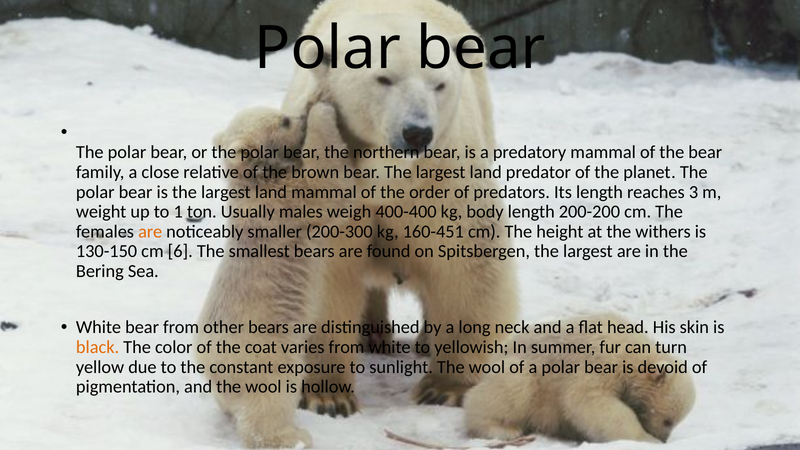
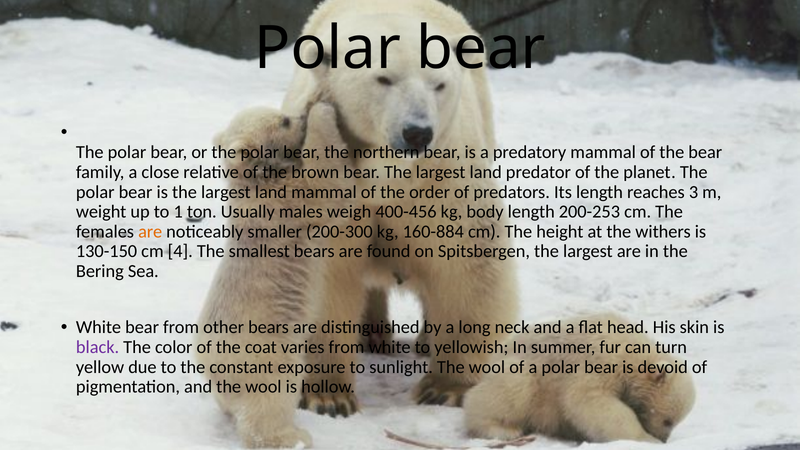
400-400: 400-400 -> 400-456 (406, 212)
200-200: 200-200 -> 200-253 (589, 212)
160-451: 160-451 -> 160-884 (433, 232)
6: 6 -> 4 (180, 251)
black colour: orange -> purple (98, 347)
